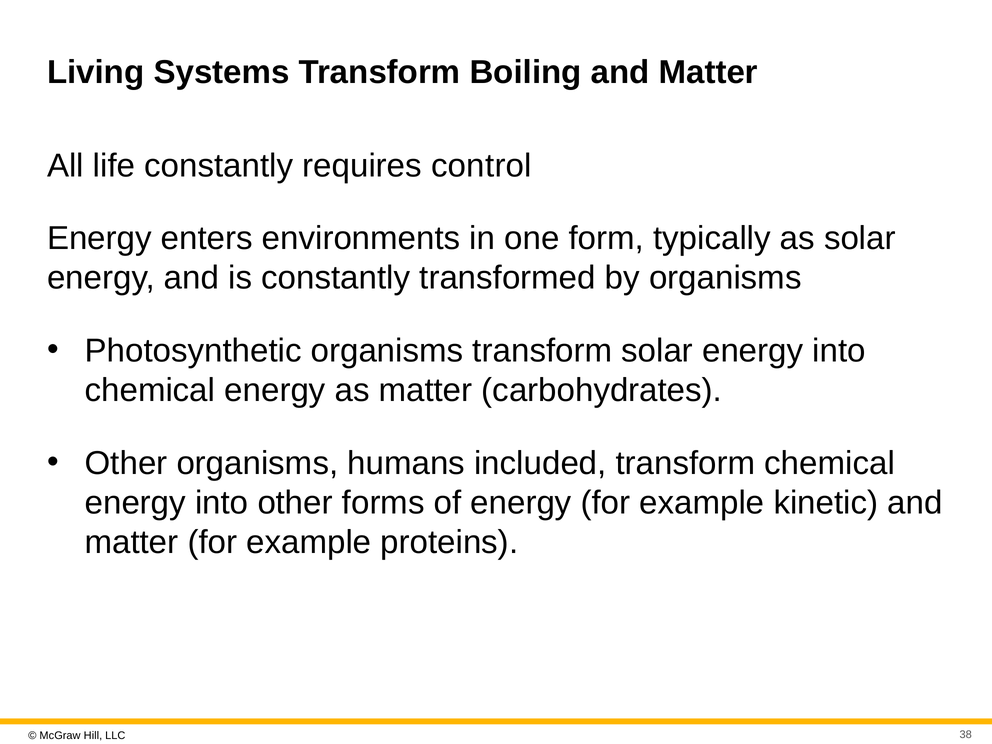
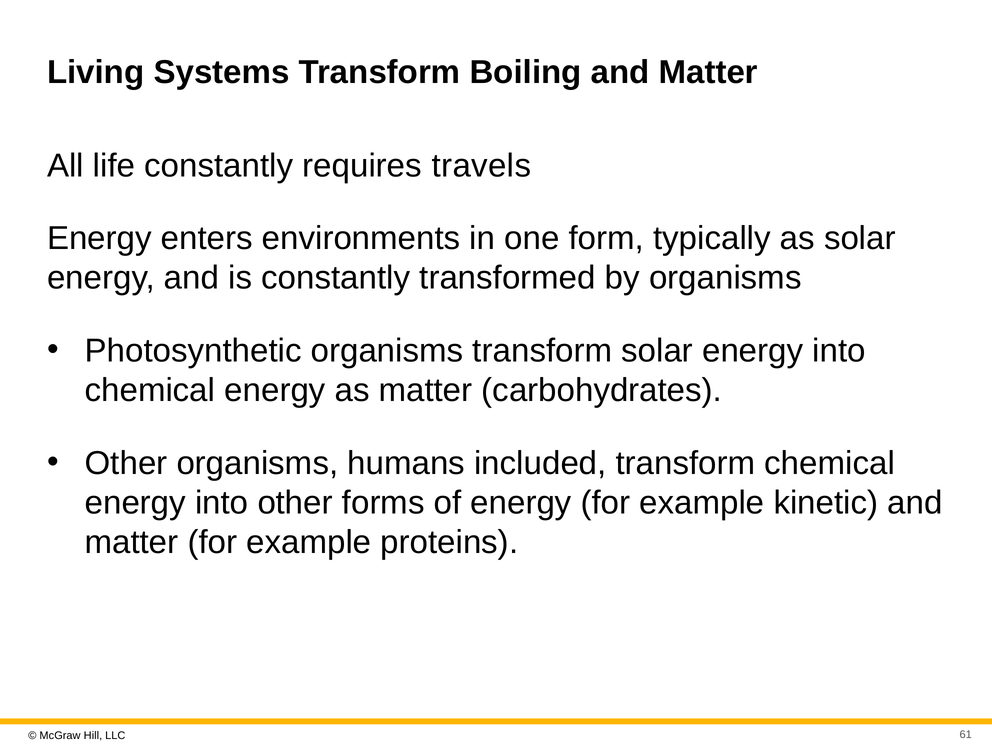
control: control -> travels (481, 166)
38: 38 -> 61 (966, 735)
